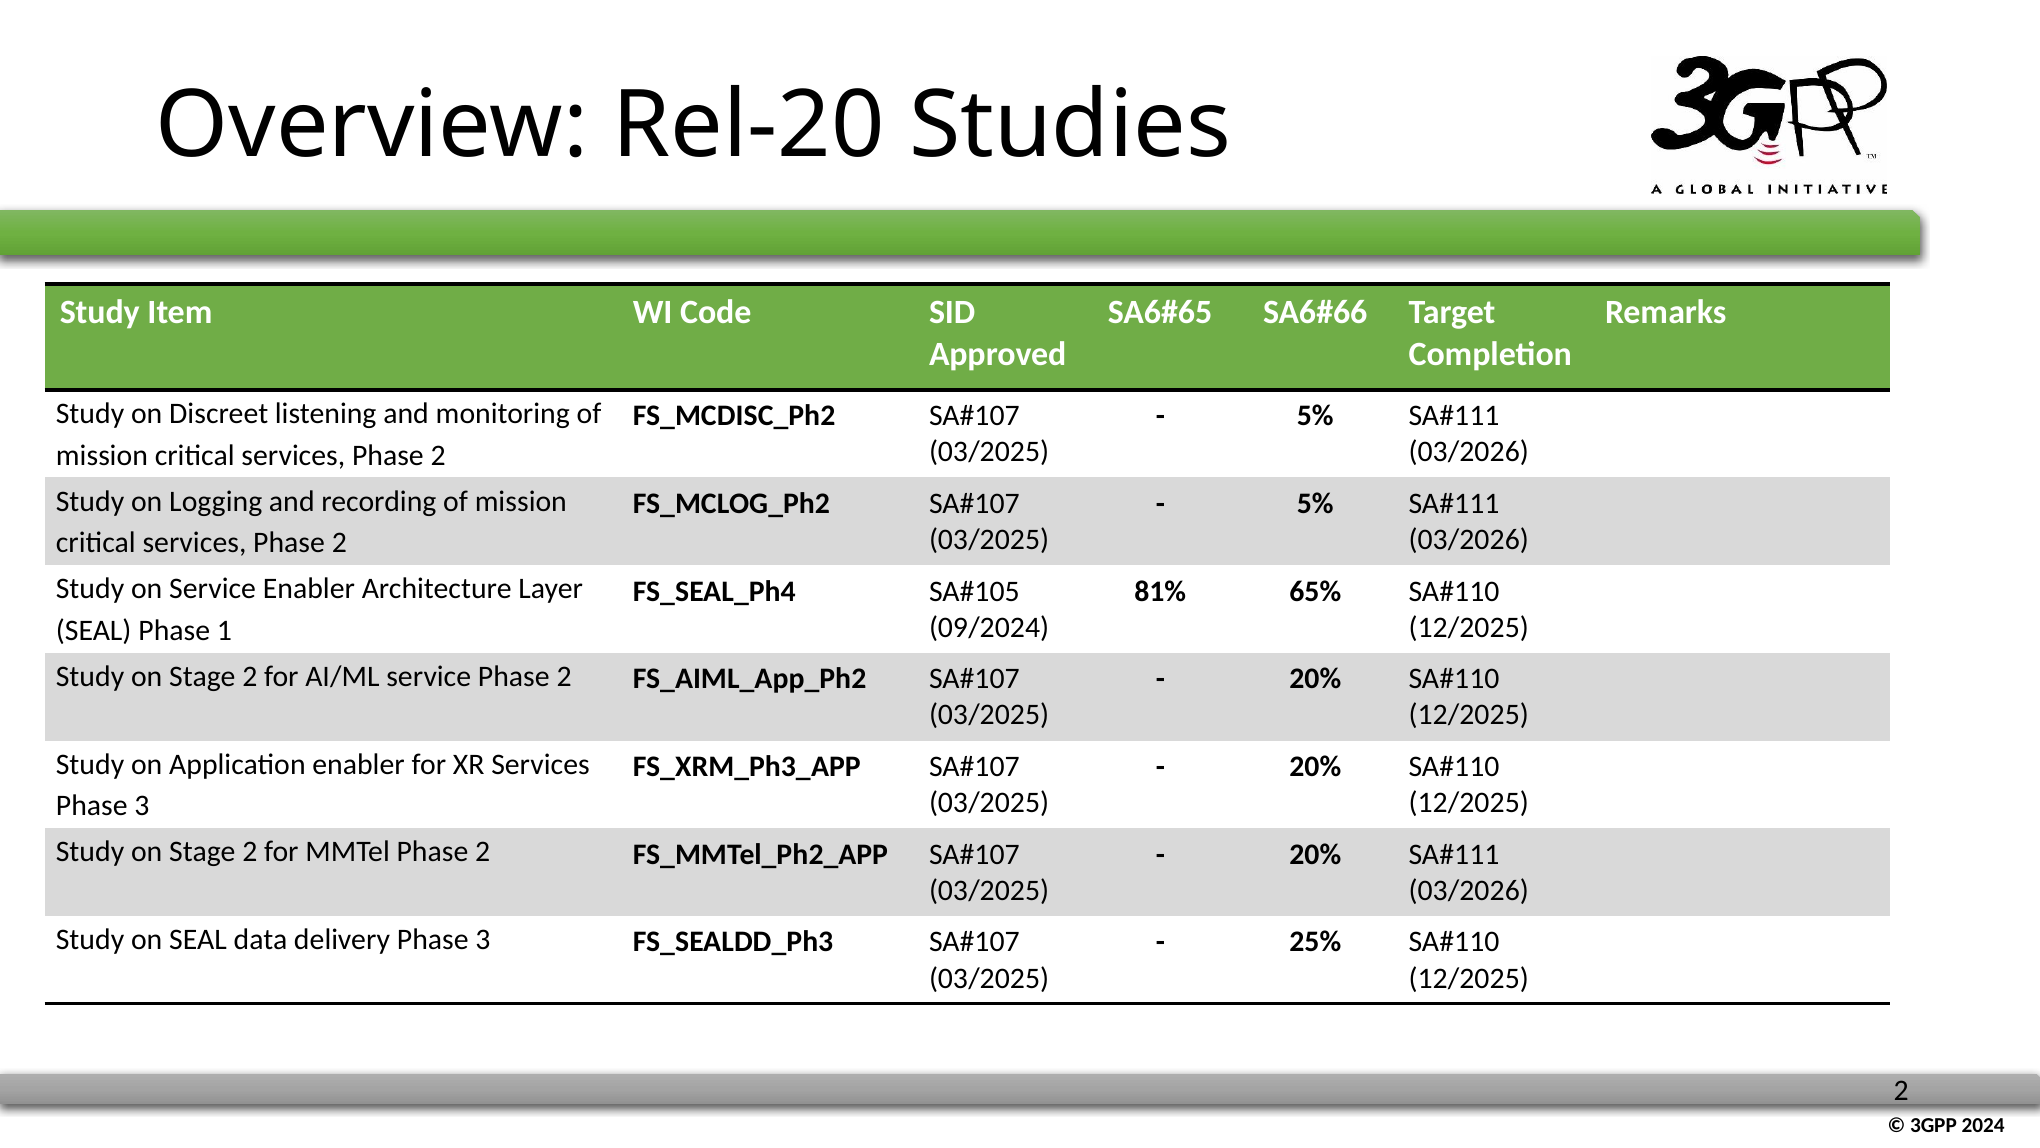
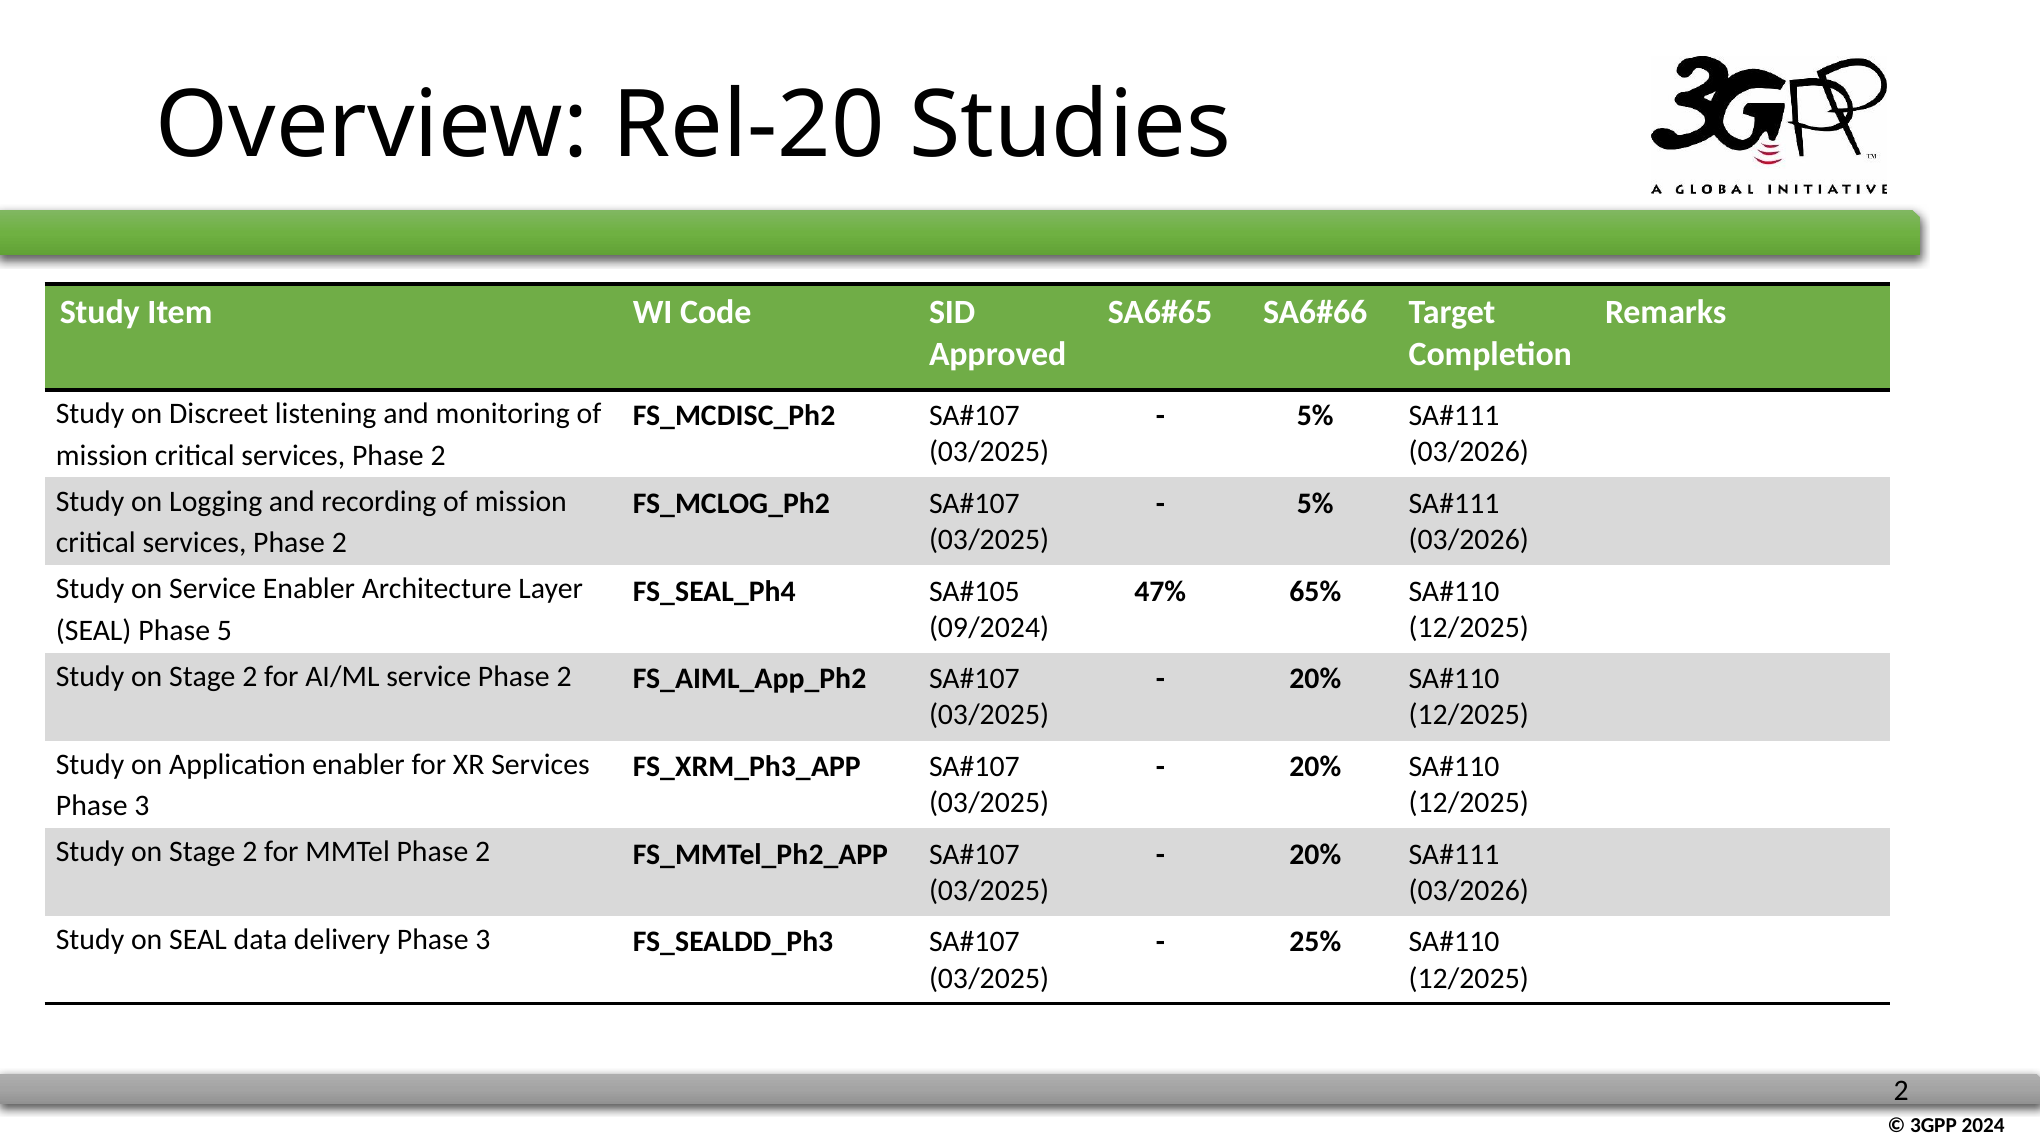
81%: 81% -> 47% (1160, 591)
1: 1 -> 5 (224, 630)
